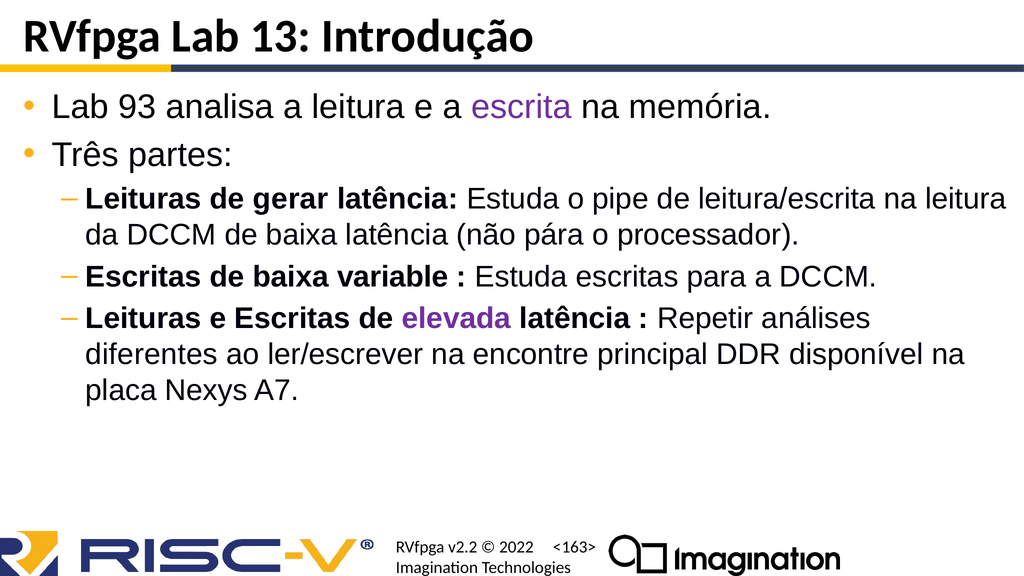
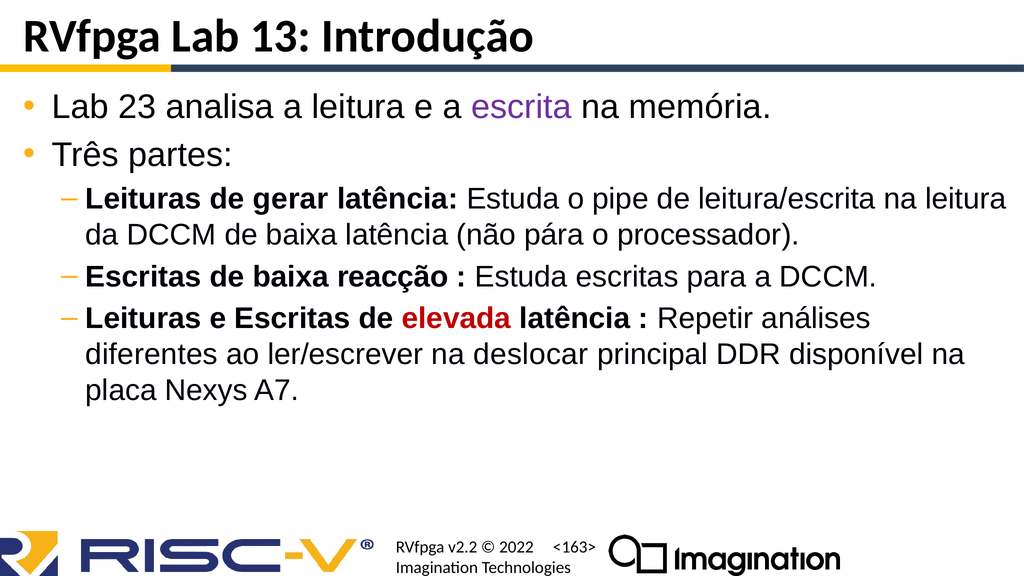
93: 93 -> 23 (137, 107)
variable: variable -> reacção (393, 277)
elevada colour: purple -> red (456, 319)
encontre: encontre -> deslocar (531, 354)
